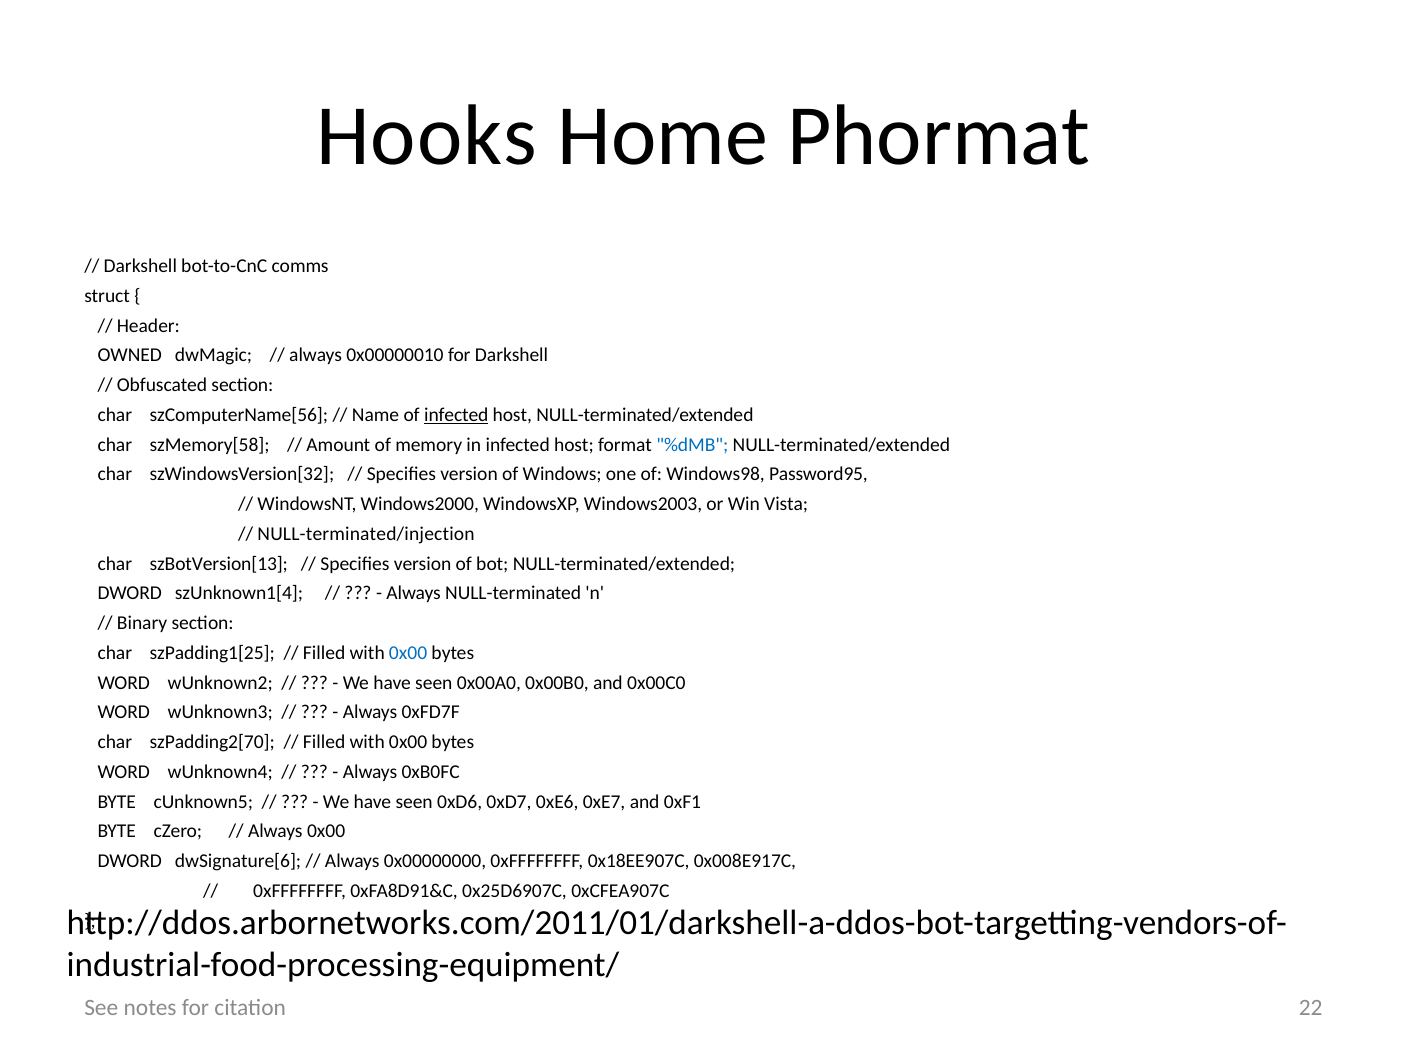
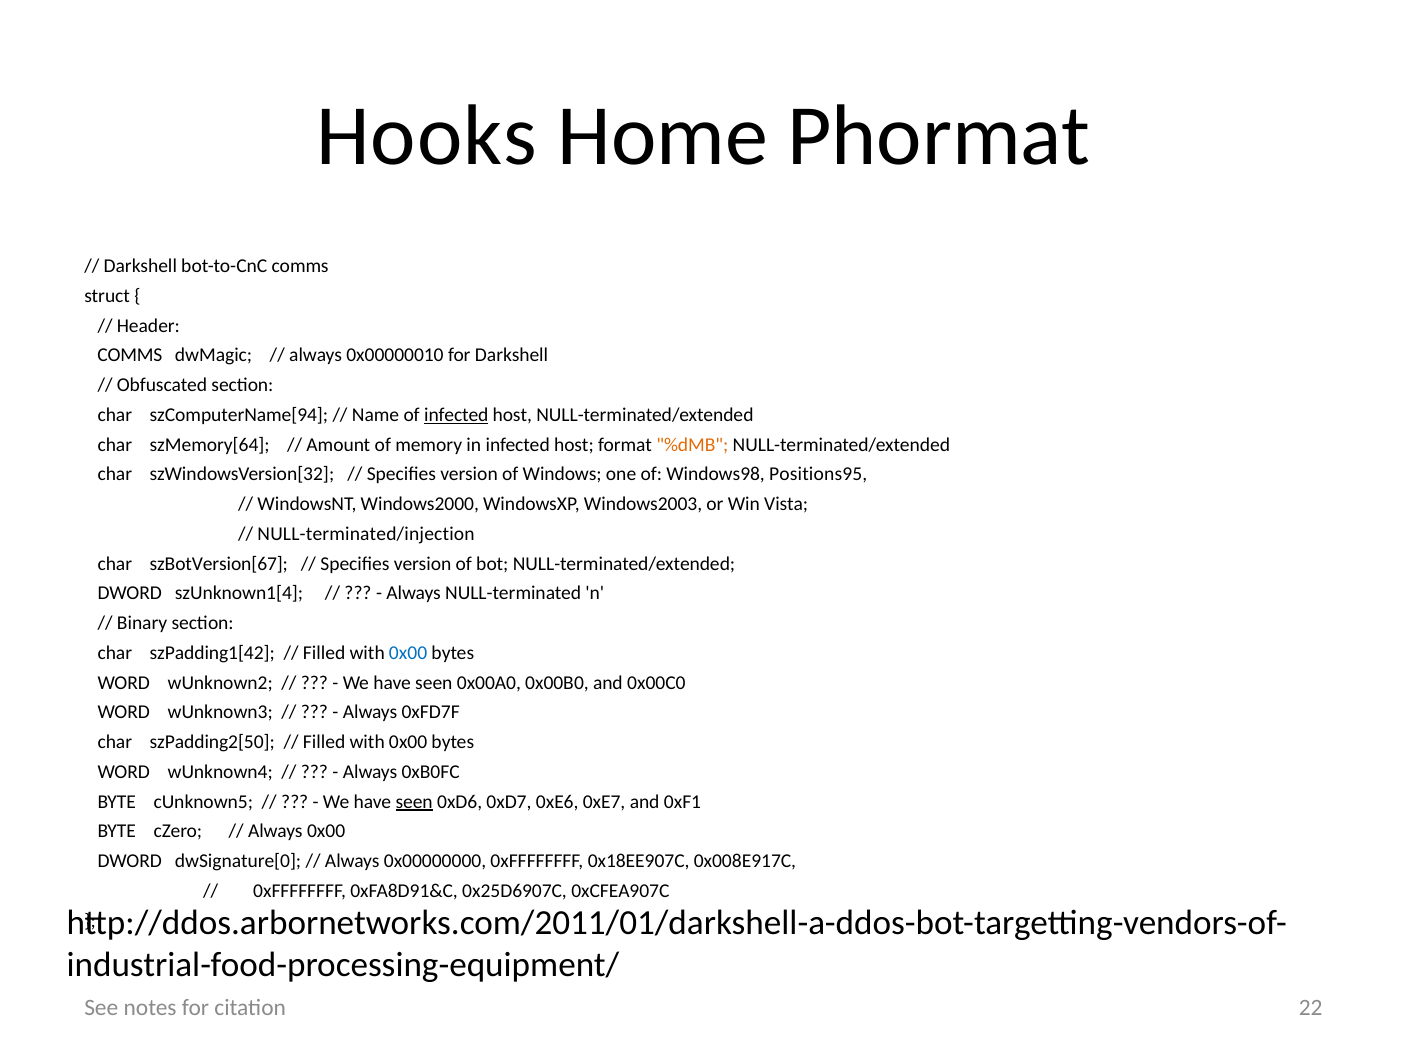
OWNED: OWNED -> COMMS (130, 356)
szComputerName[56: szComputerName[56 -> szComputerName[94 (239, 415)
szMemory[58: szMemory[58 -> szMemory[64 (210, 445)
%dMB colour: blue -> orange (692, 445)
Password95: Password95 -> Positions95 (818, 475)
szBotVersion[13: szBotVersion[13 -> szBotVersion[67 (219, 564)
szPadding1[25: szPadding1[25 -> szPadding1[42 (212, 653)
szPadding2[70: szPadding2[70 -> szPadding2[50 (212, 742)
seen underline: none -> present (414, 802)
dwSignature[6: dwSignature[6 -> dwSignature[0 (238, 861)
